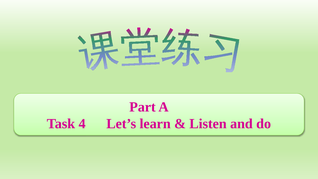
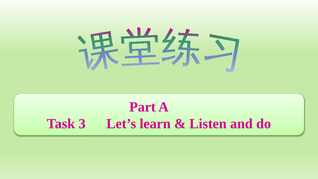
4: 4 -> 3 (82, 124)
